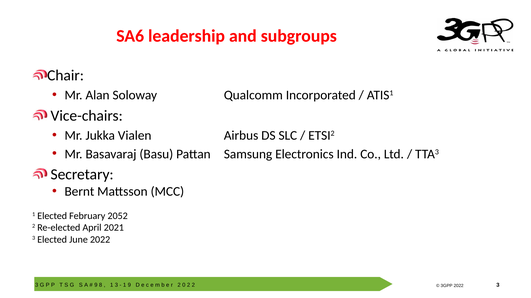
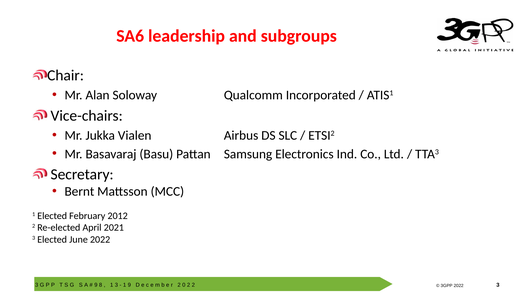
February 2052: 2052 -> 2012 (118, 216)
